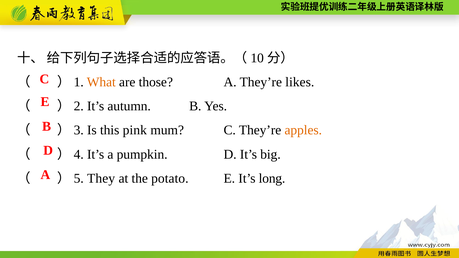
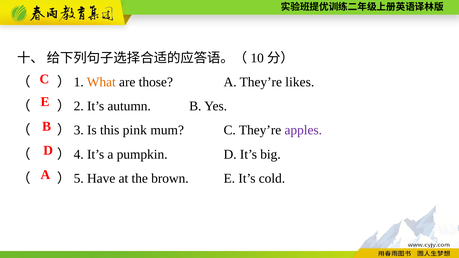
apples colour: orange -> purple (303, 130)
They: They -> Have (101, 179)
potato: potato -> brown (170, 179)
long: long -> cold (272, 179)
